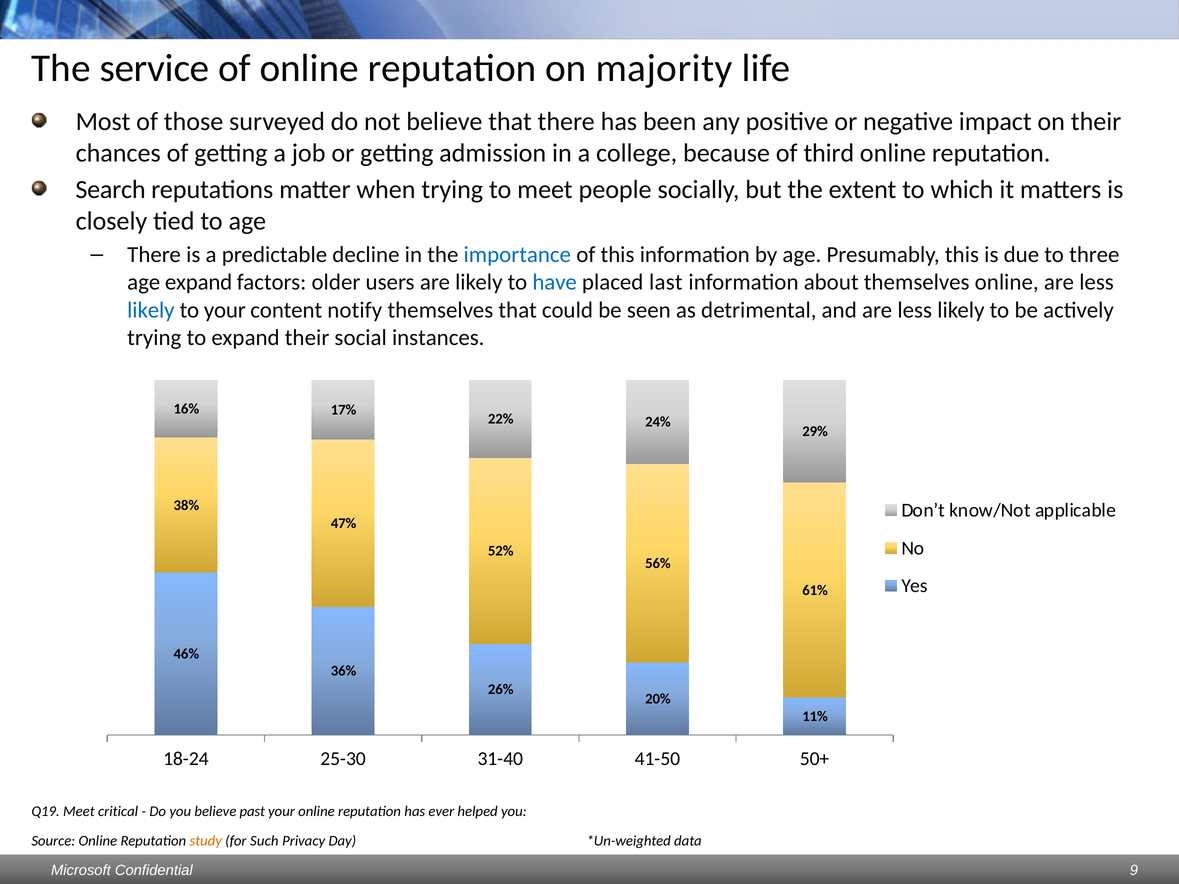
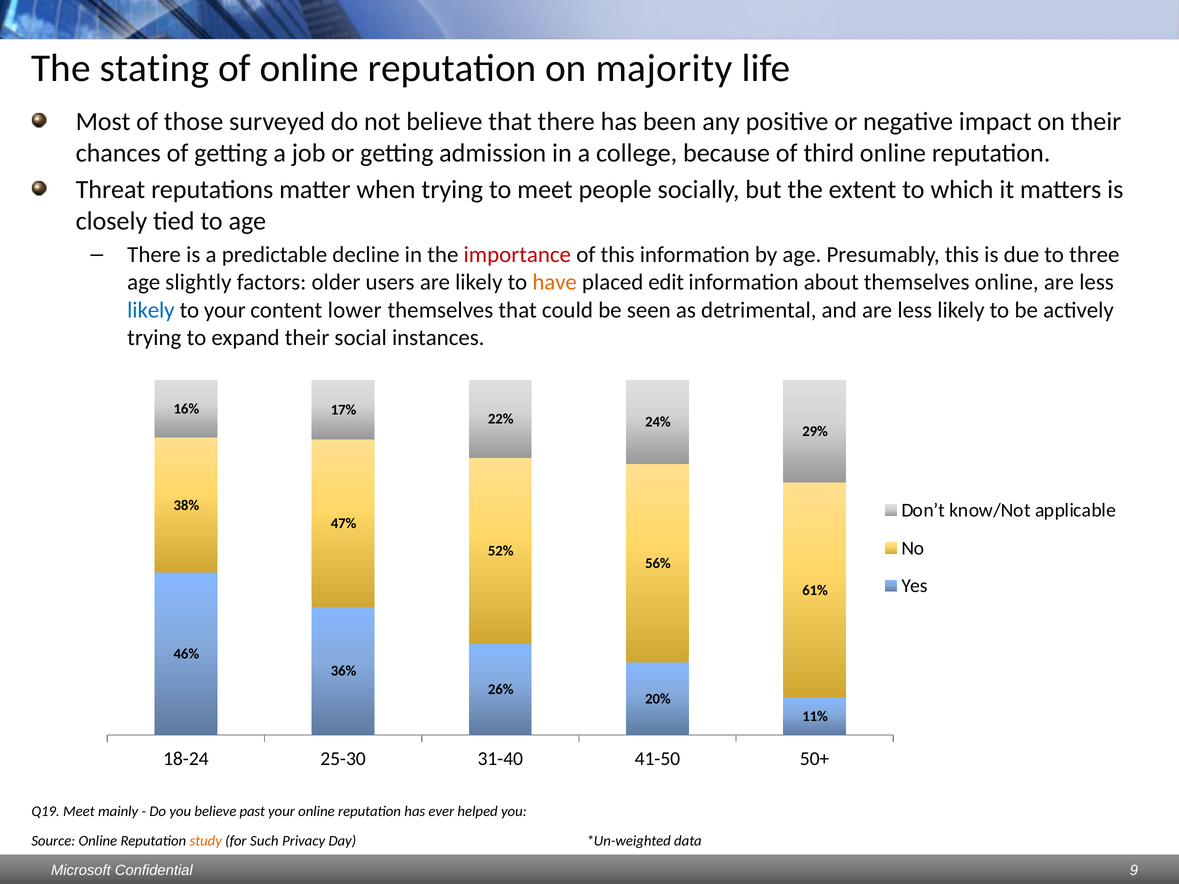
service: service -> stating (154, 68)
Search: Search -> Threat (110, 190)
importance colour: blue -> red (517, 255)
age expand: expand -> slightly (198, 282)
have colour: blue -> orange (555, 282)
last: last -> edit (666, 282)
notify: notify -> lower (355, 310)
critical: critical -> mainly (118, 812)
